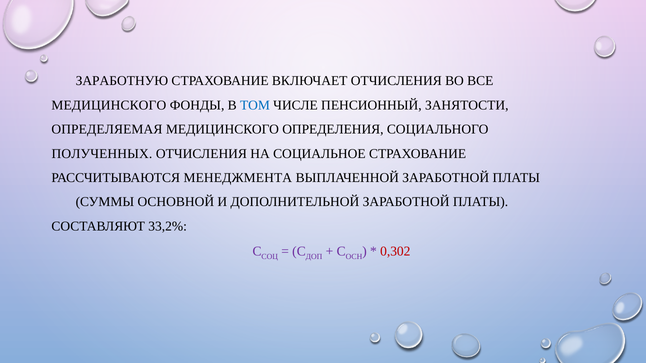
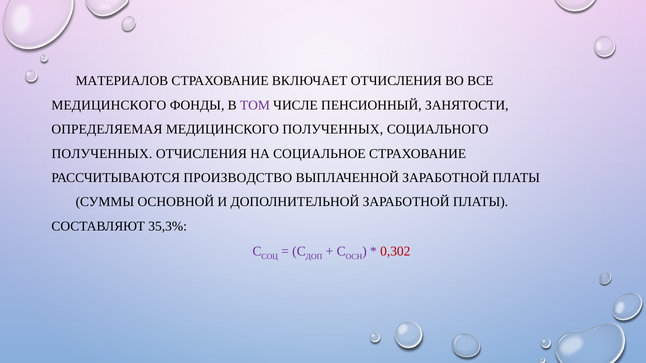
ЗАРАБОТНУЮ: ЗАРАБОТНУЮ -> МАТЕРИАЛОВ (122, 81)
ТОМ colour: blue -> purple (255, 105)
МЕДИЦИНСКОГО ОПРЕДЕЛЕНИЯ: ОПРЕДЕЛЕНИЯ -> ПОЛУЧЕННЫХ (333, 130)
МЕНЕДЖМЕНТА: МЕНЕДЖМЕНТА -> ПРОИЗВОДСТВО (238, 178)
33,2%: 33,2% -> 35,3% (168, 226)
